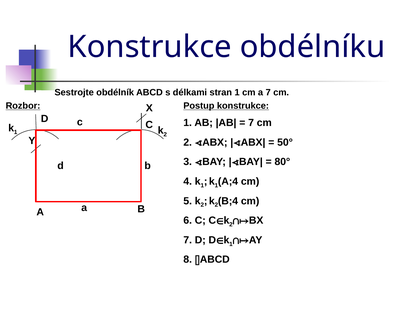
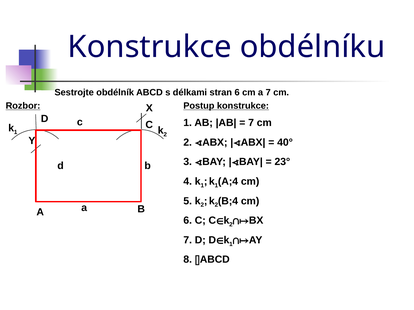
stran 1: 1 -> 6 (237, 93)
50°: 50° -> 40° (285, 143)
80°: 80° -> 23° (282, 162)
